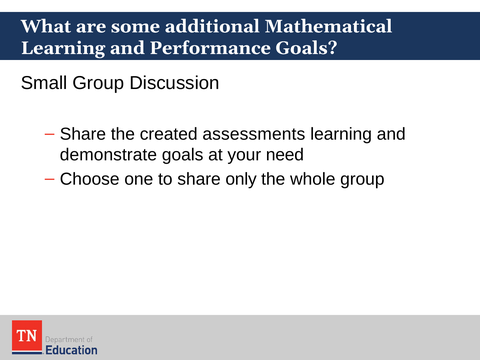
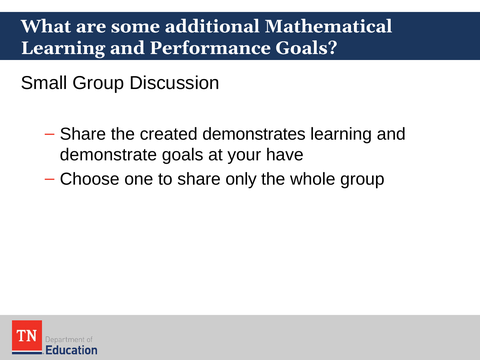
assessments: assessments -> demonstrates (254, 134)
need: need -> have (285, 155)
